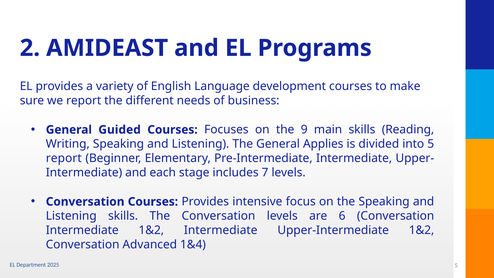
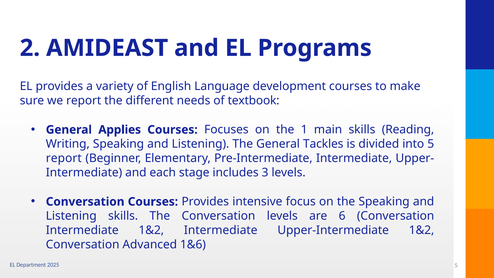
business: business -> textbook (254, 101)
Guided: Guided -> Applies (120, 130)
9: 9 -> 1 (304, 130)
Applies: Applies -> Tackles (323, 144)
7: 7 -> 3 (265, 172)
1&4: 1&4 -> 1&6 (193, 244)
